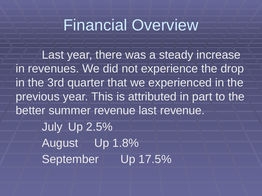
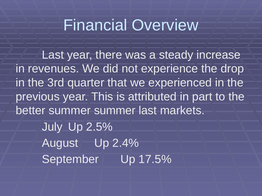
summer revenue: revenue -> summer (115, 111)
last revenue: revenue -> markets (182, 111)
1.8%: 1.8% -> 2.4% (126, 143)
